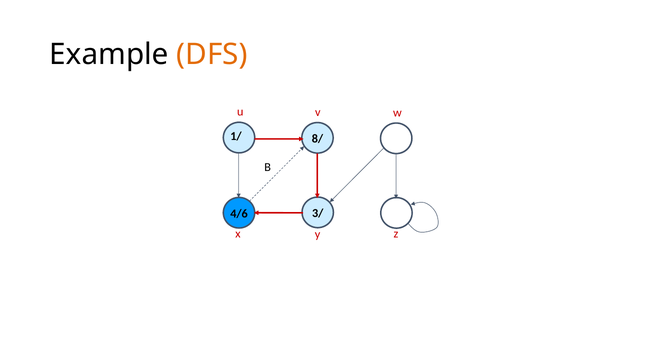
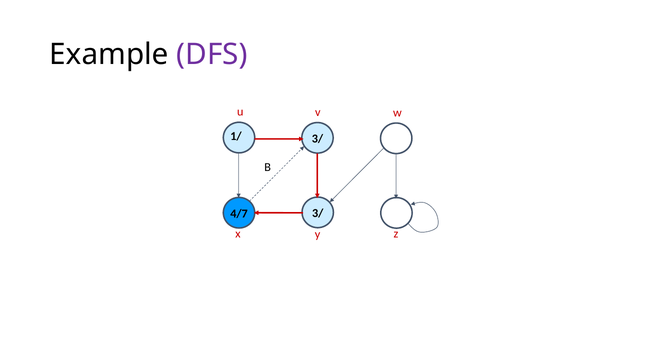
DFS colour: orange -> purple (212, 54)
8/: 8/ -> 3/ (317, 139)
4/6: 4/6 -> 4/7 (239, 214)
